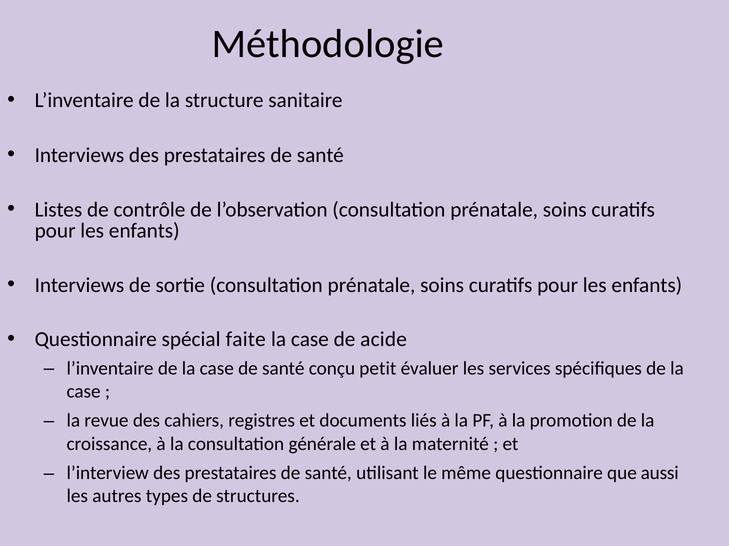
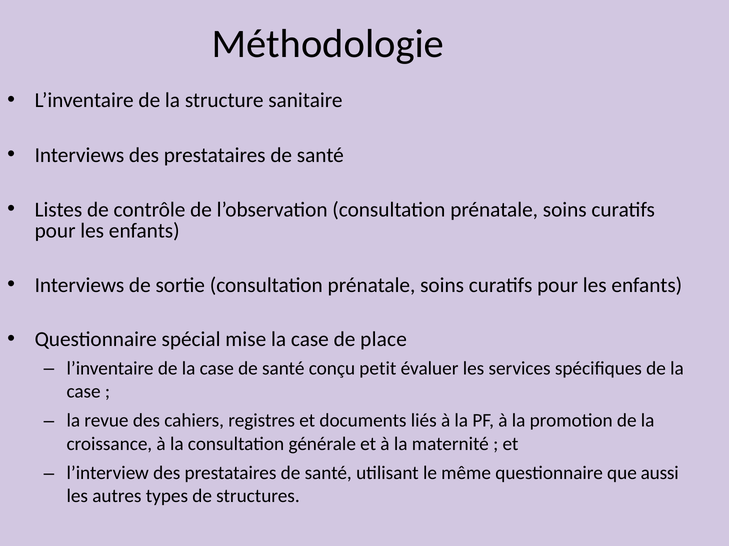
faite: faite -> mise (246, 340)
acide: acide -> place (384, 340)
